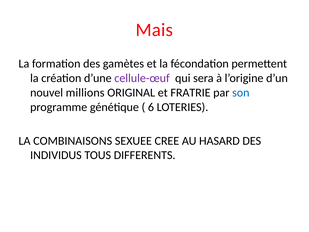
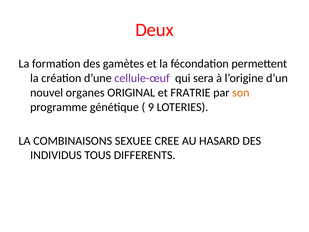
Mais: Mais -> Deux (155, 30)
millions: millions -> organes (85, 93)
son colour: blue -> orange (241, 93)
6: 6 -> 9 (151, 107)
